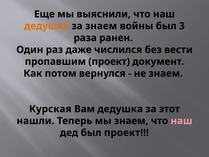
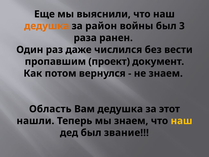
за знаем: знаем -> район (101, 26)
Курская: Курская -> Область (50, 109)
наш colour: pink -> yellow (182, 121)
был проект: проект -> звание (126, 133)
